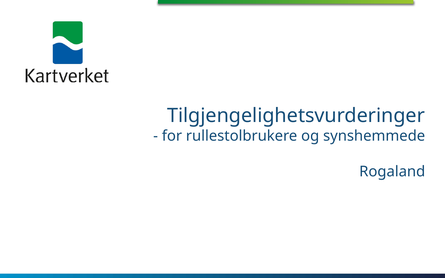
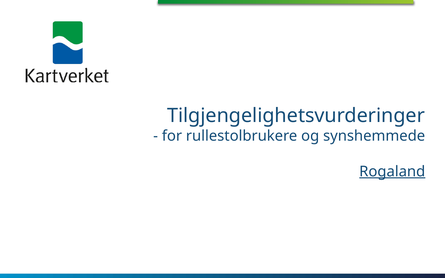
Rogaland underline: none -> present (392, 172)
